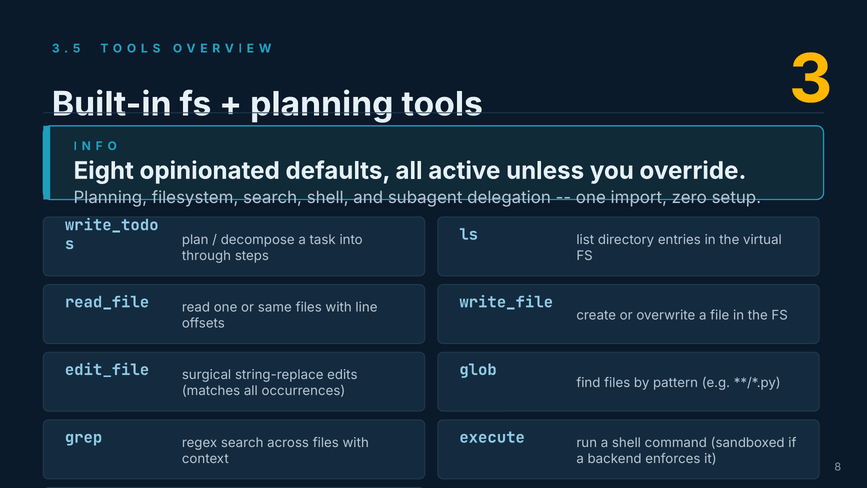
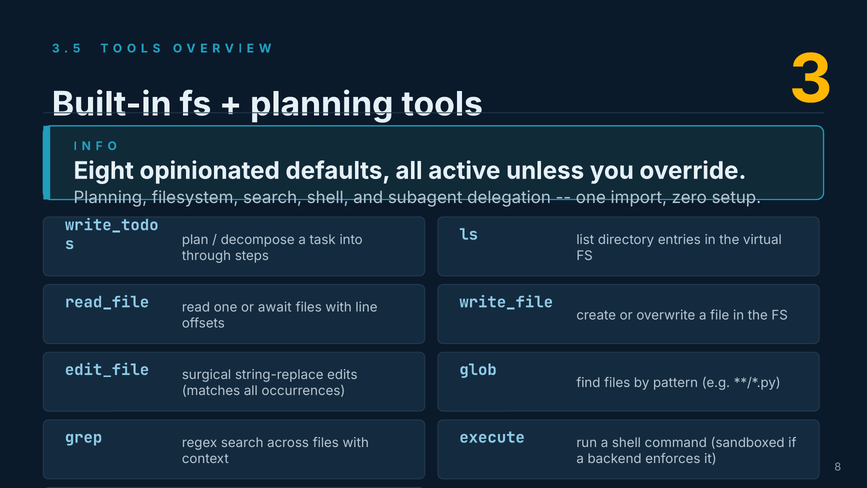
same: same -> await (275, 307)
